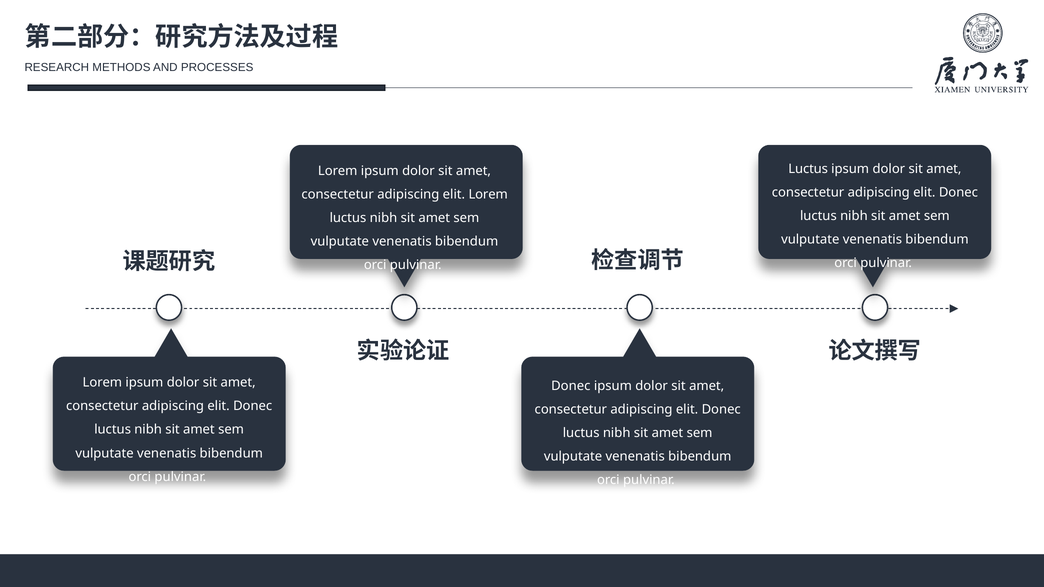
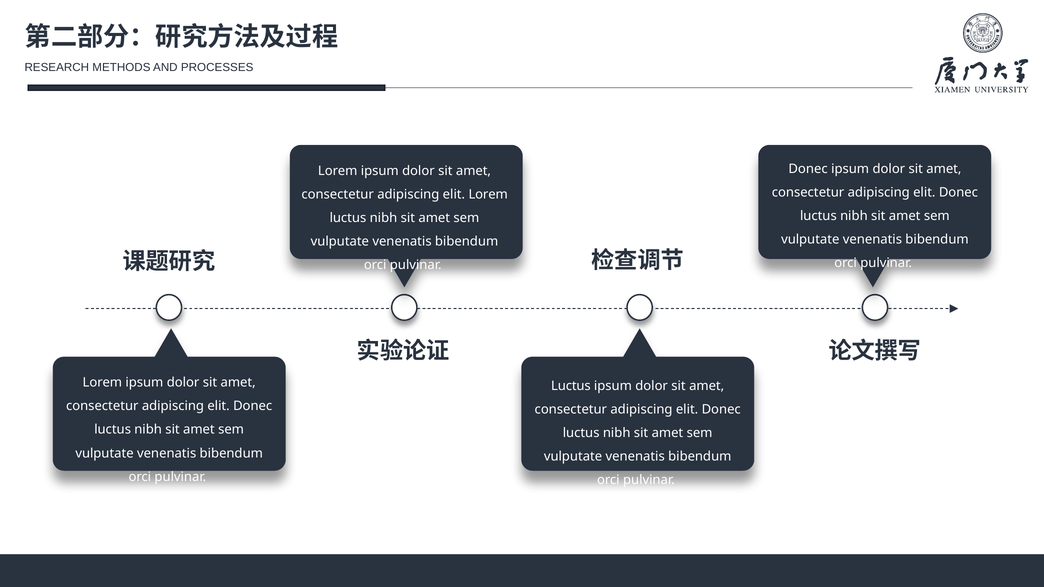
Luctus: Luctus -> Donec (808, 169)
Donec: Donec -> Luctus (571, 386)
